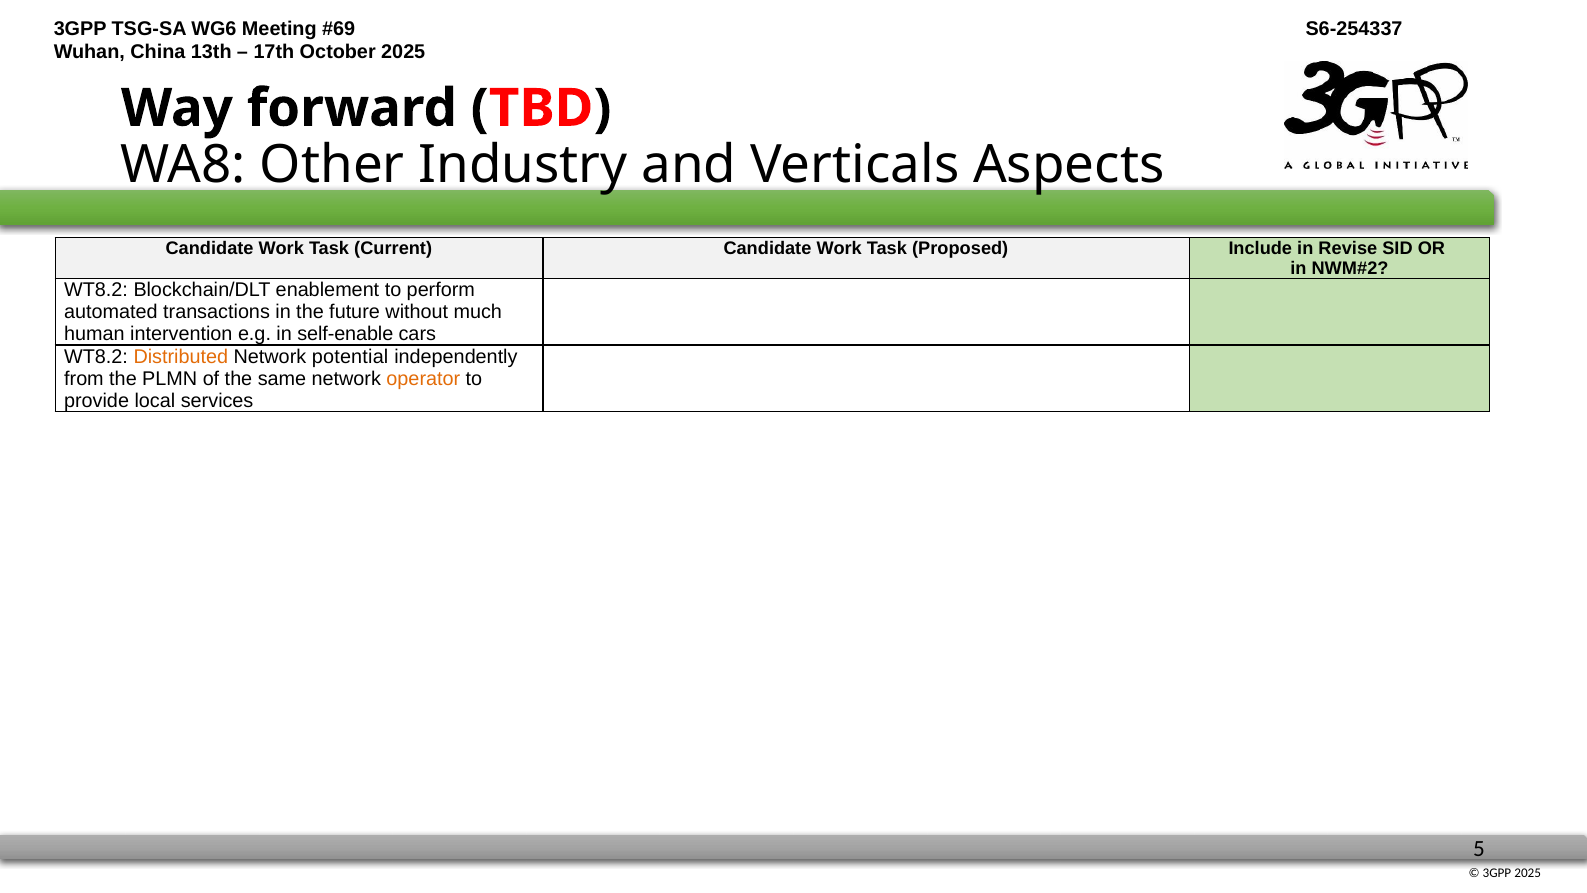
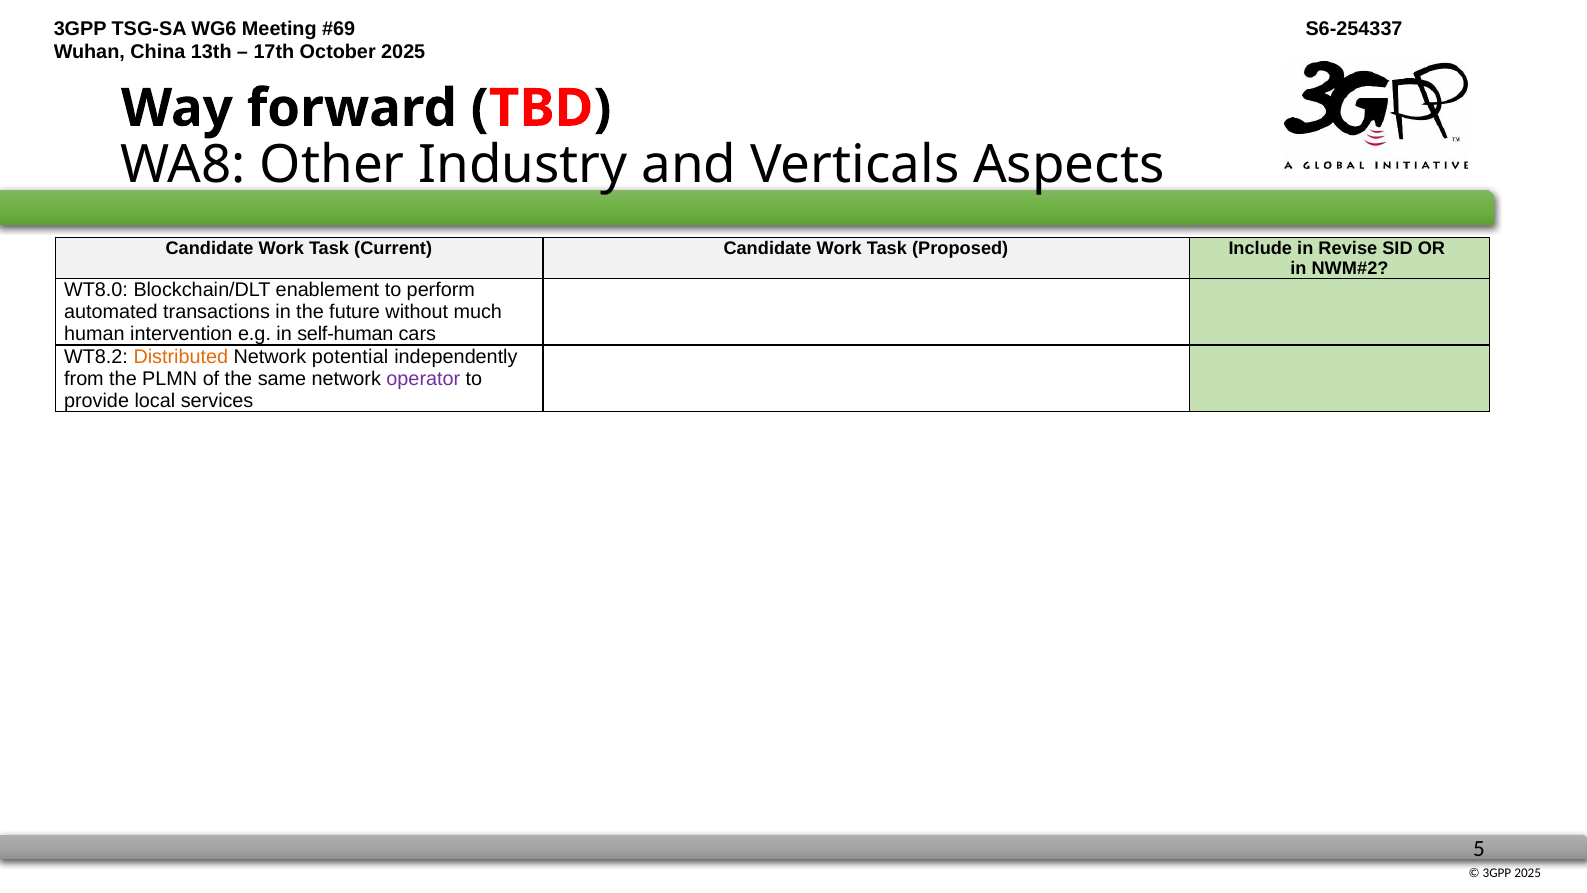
WT8.2: WT8.2 -> WT8.0 (96, 290)
self-enable: self-enable -> self-human (345, 334)
operator colour: orange -> purple (423, 379)
